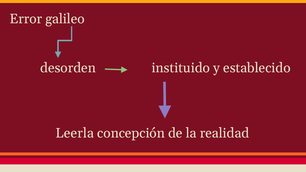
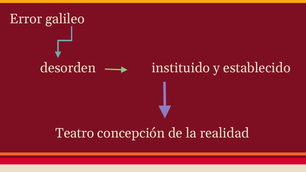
Leerla: Leerla -> Teatro (75, 133)
